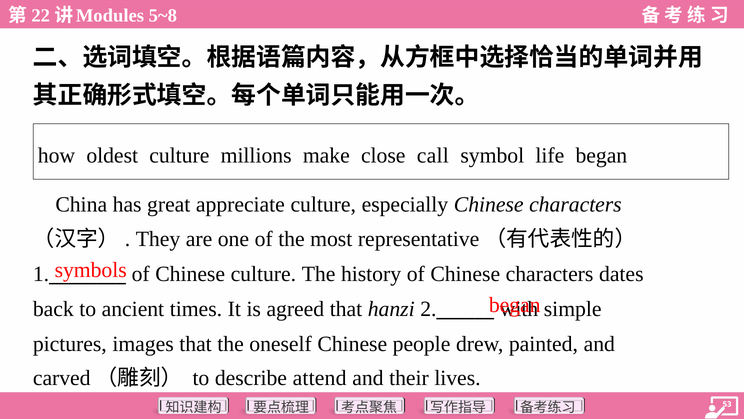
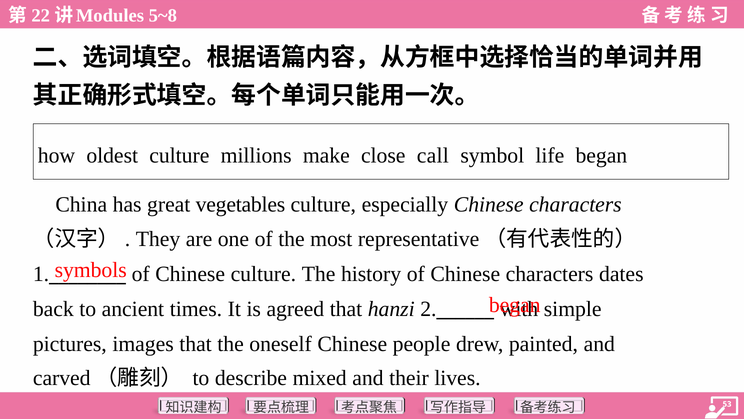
appreciate: appreciate -> vegetables (240, 204)
attend: attend -> mixed (320, 378)
